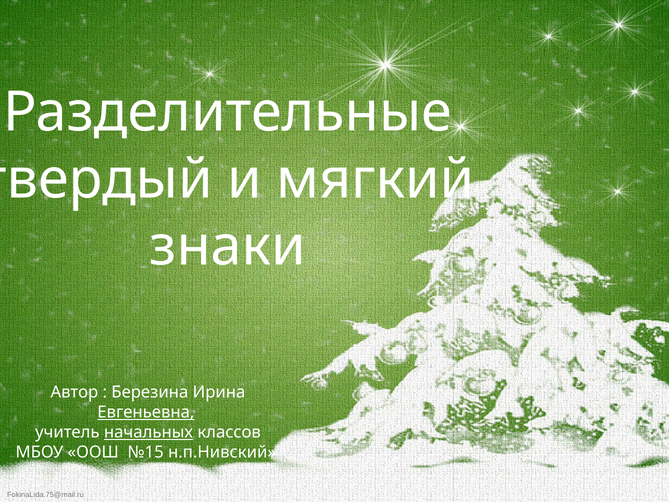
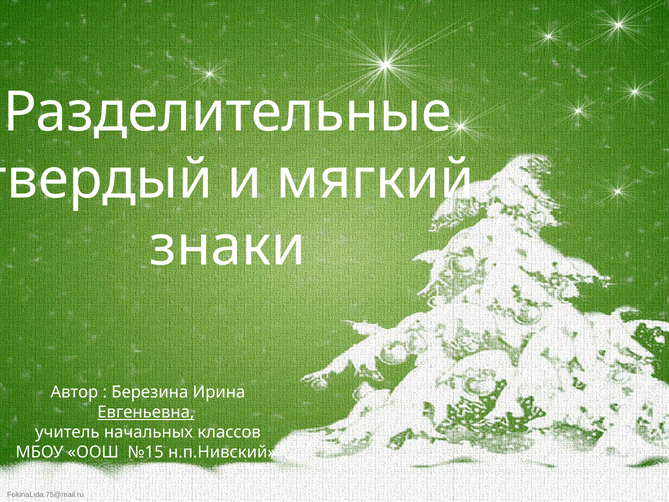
начальных underline: present -> none (148, 432)
